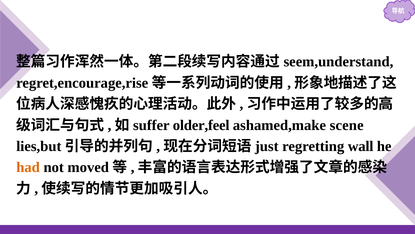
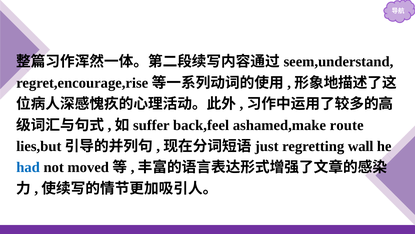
older,feel: older,feel -> back,feel (201, 125)
scene: scene -> route (347, 125)
had colour: orange -> blue (28, 167)
